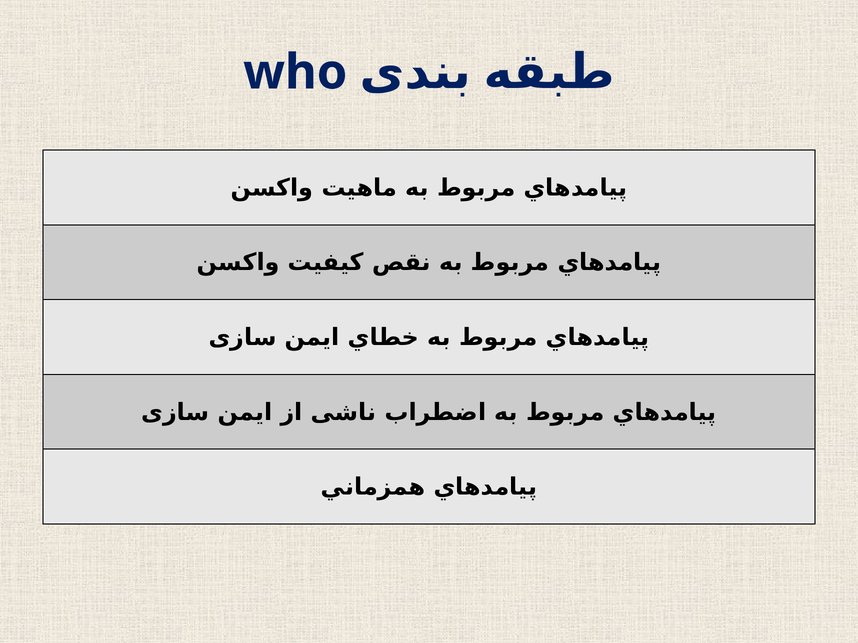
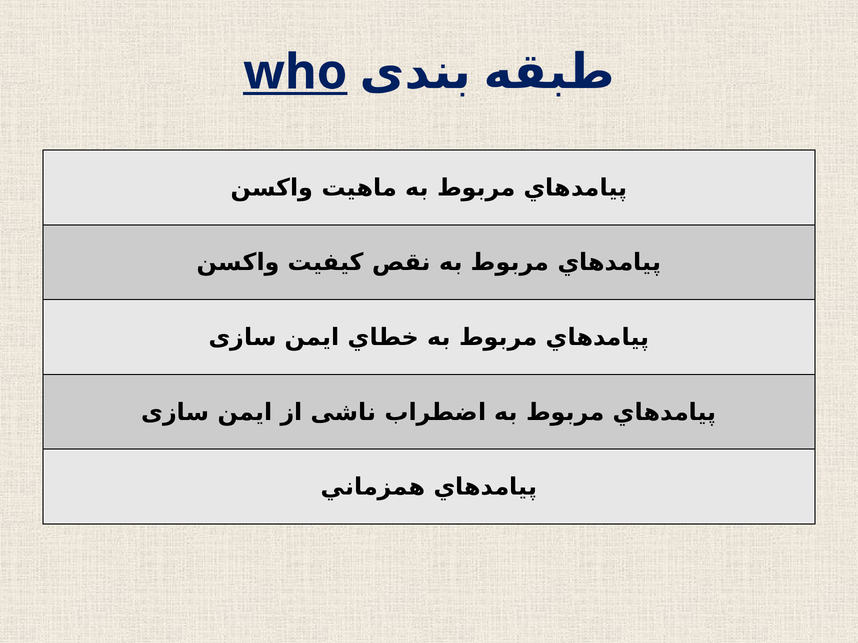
who underline: none -> present (295, 72)
